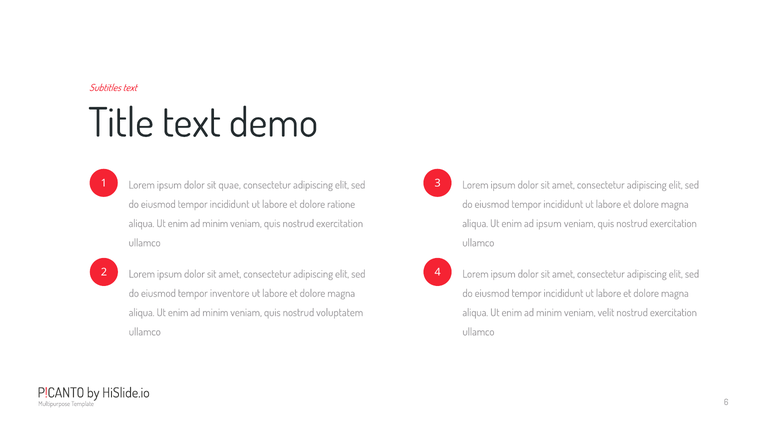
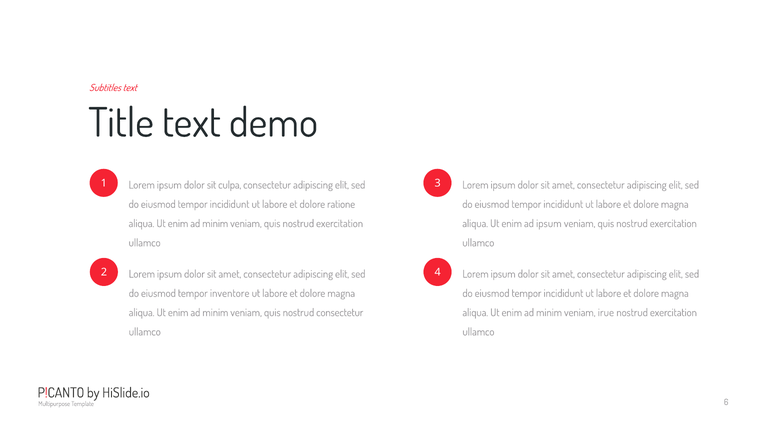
quae: quae -> culpa (230, 185)
nostrud voluptatem: voluptatem -> consectetur (340, 313)
velit: velit -> irue (606, 313)
